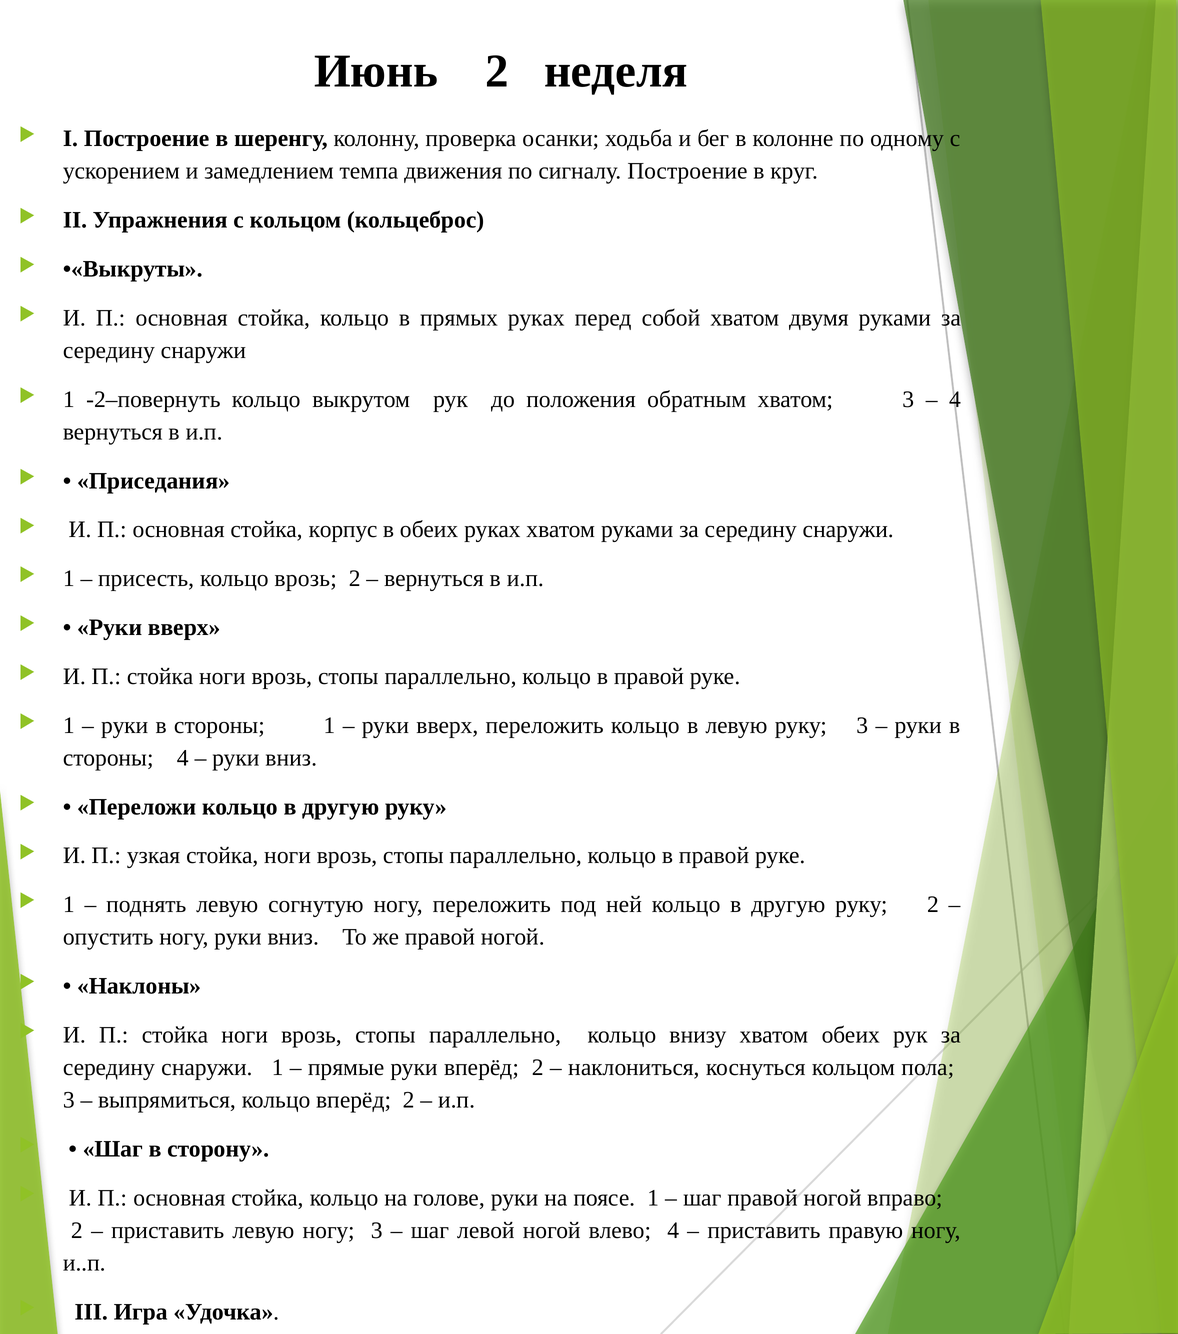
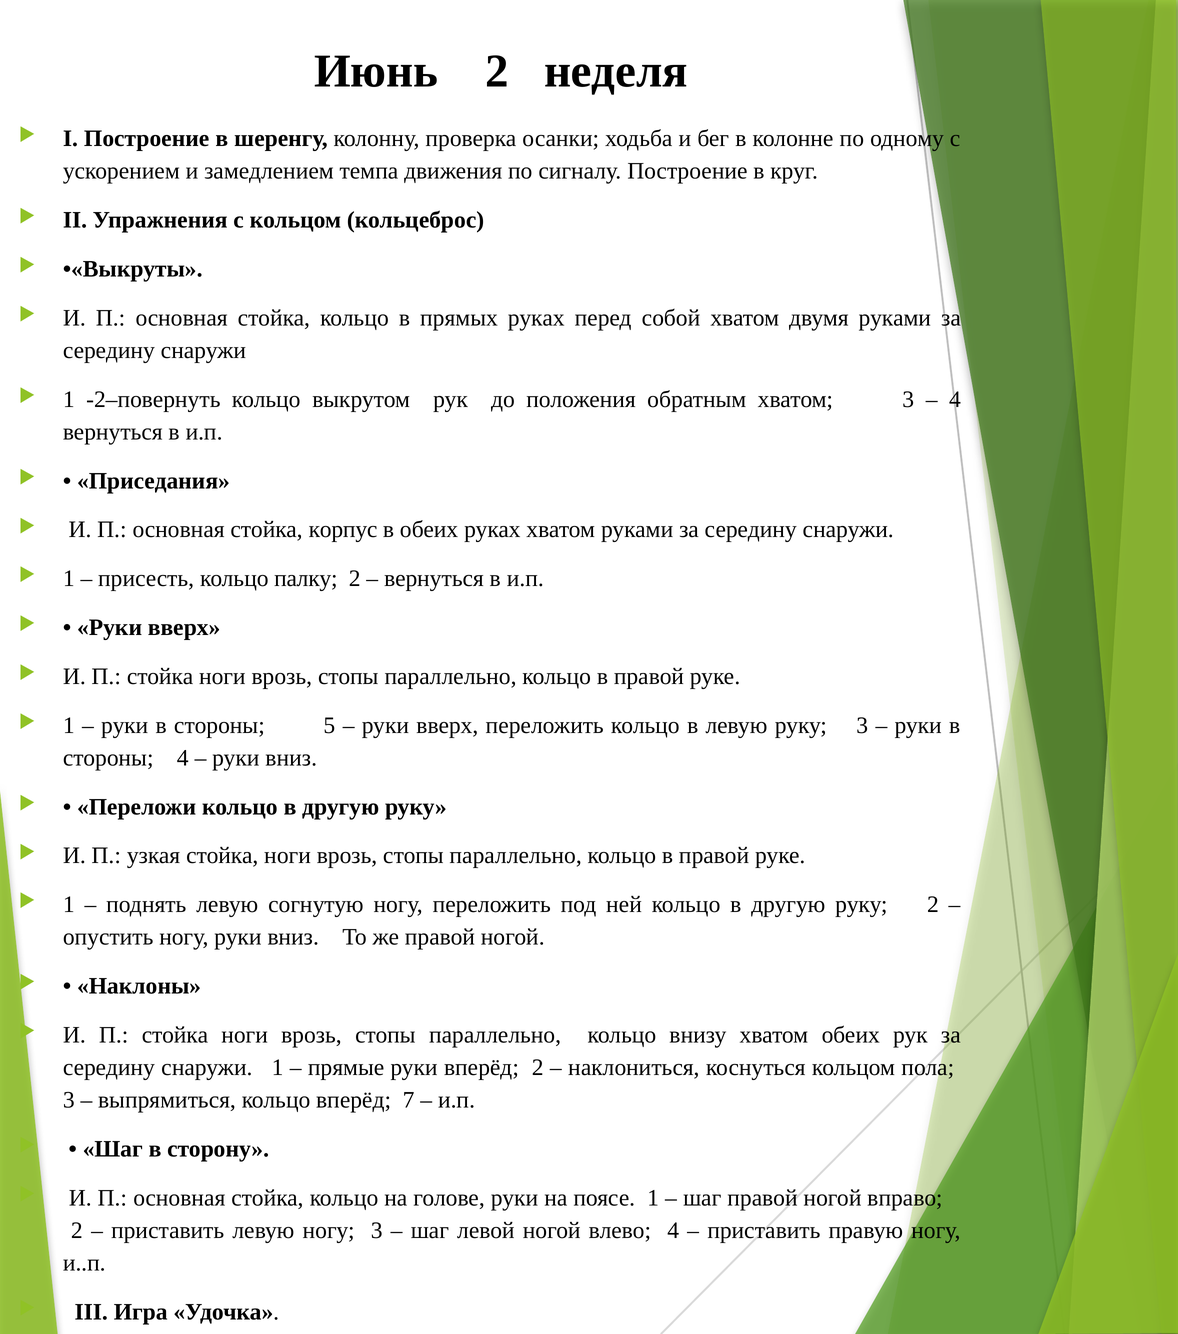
кольцо врозь: врозь -> палку (306, 578)
стороны 1: 1 -> 5 (329, 725)
кольцо вперёд 2: 2 -> 7 (409, 1100)
